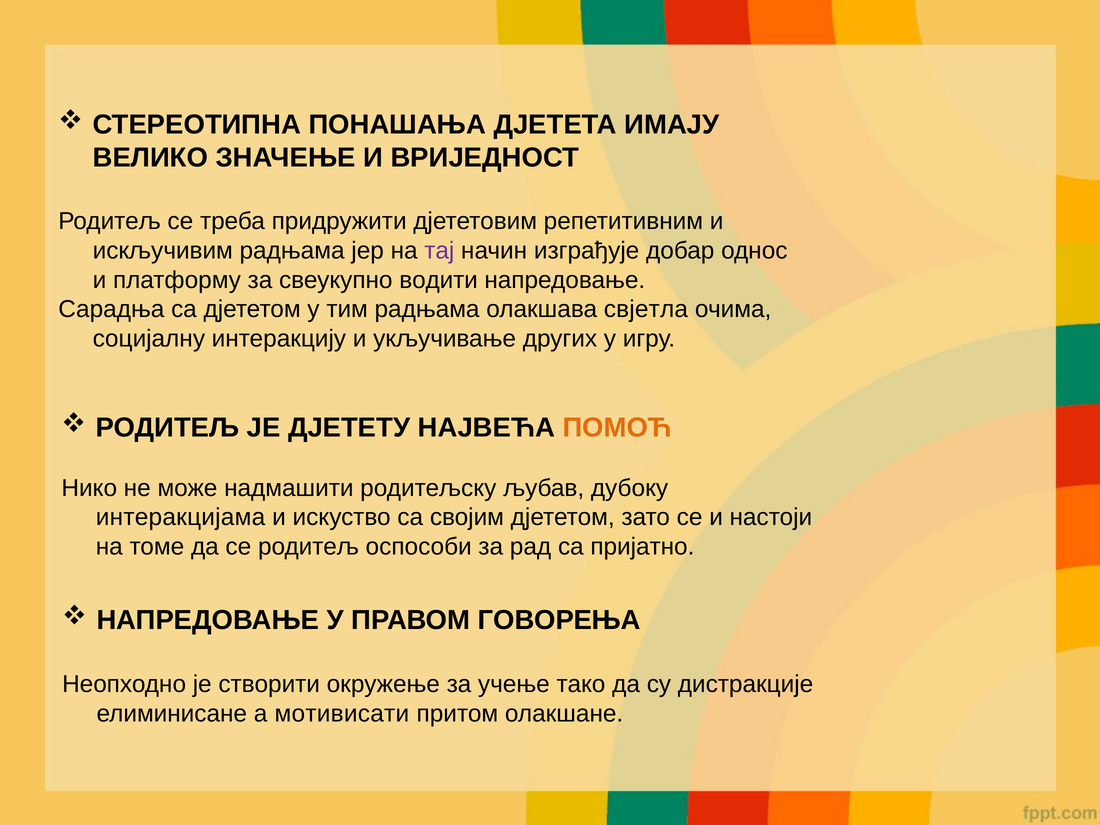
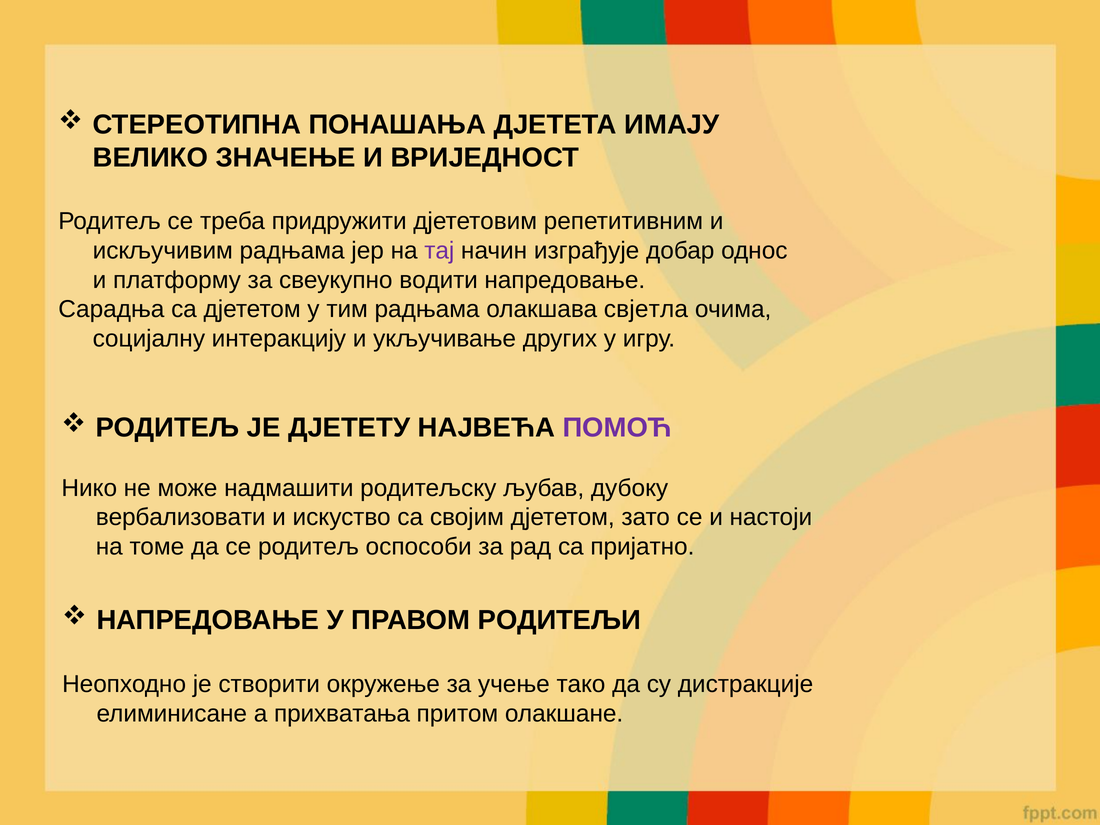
ПОМОЋ colour: orange -> purple (617, 428)
интеракцијама: интеракцијама -> вербализовати (181, 517)
ГОВОРЕЊА: ГОВОРЕЊА -> РОДИТЕЉИ (559, 620)
мотивисати: мотивисати -> прихватања (342, 714)
